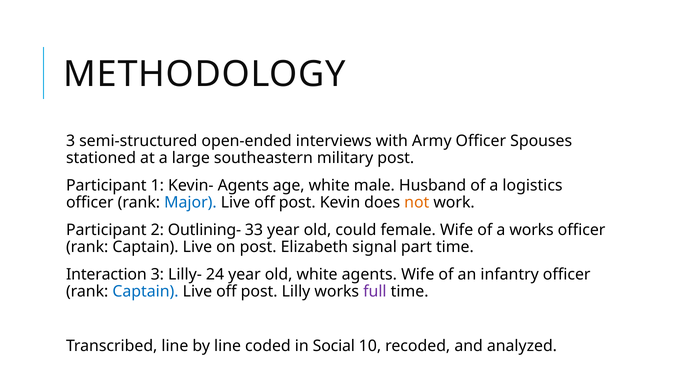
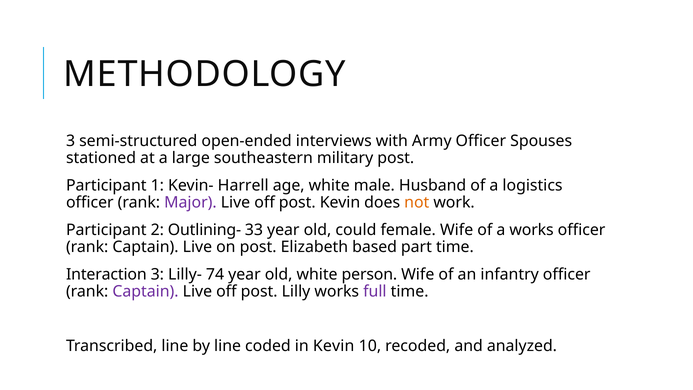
Kevin- Agents: Agents -> Harrell (243, 185)
Major colour: blue -> purple (190, 203)
signal: signal -> based (375, 247)
24: 24 -> 74 (215, 274)
white agents: agents -> person (369, 274)
Captain colour: blue -> purple (145, 291)
in Social: Social -> Kevin (334, 346)
